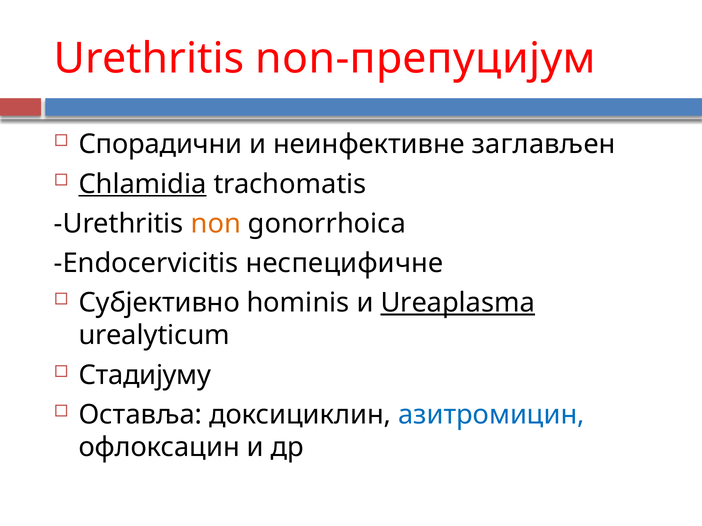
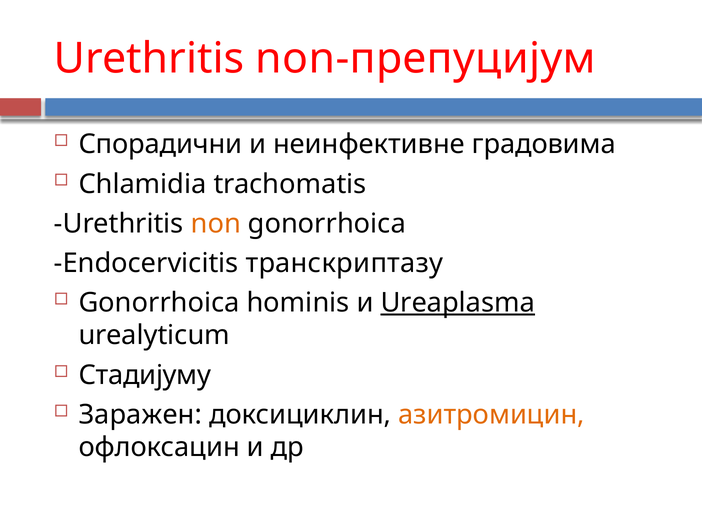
заглављен: заглављен -> градовима (544, 145)
Chlamidia underline: present -> none (143, 184)
неспецифичне: неспецифичне -> транскриптазу (344, 263)
Субјективно: Субјективно -> Gonorrhoica (159, 303)
Оставља: Оставља -> Заражен (140, 415)
азитромицин colour: blue -> orange (491, 415)
